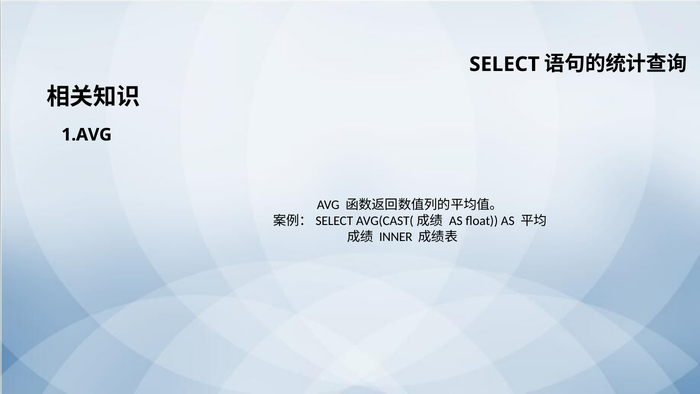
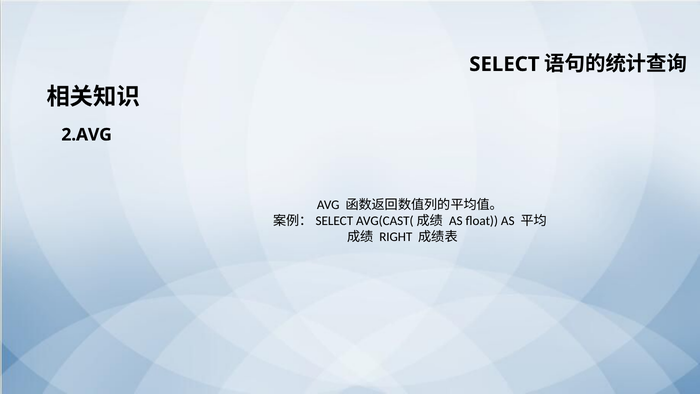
1.AVG: 1.AVG -> 2.AVG (87, 135)
INNER: INNER -> RIGHT (396, 237)
